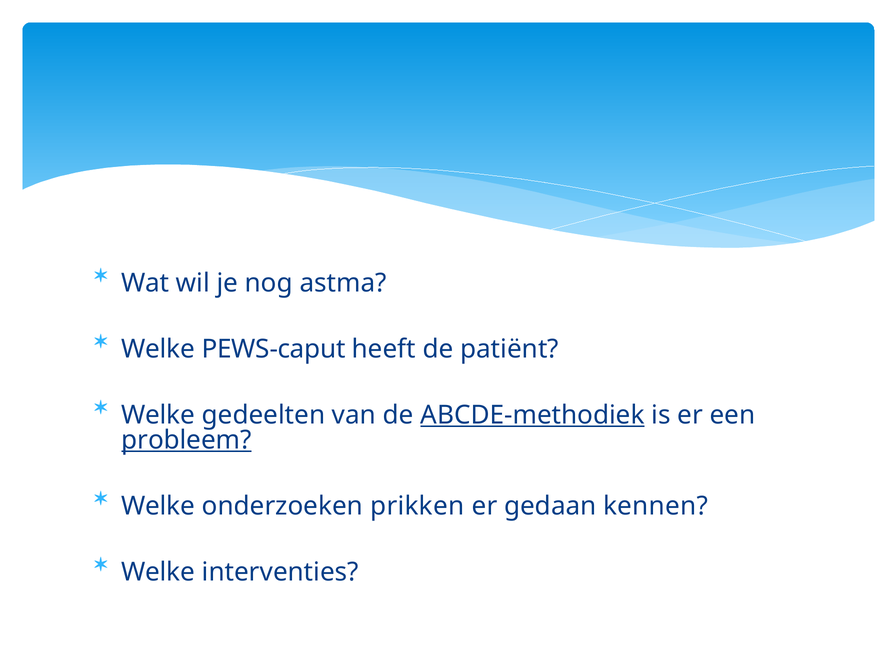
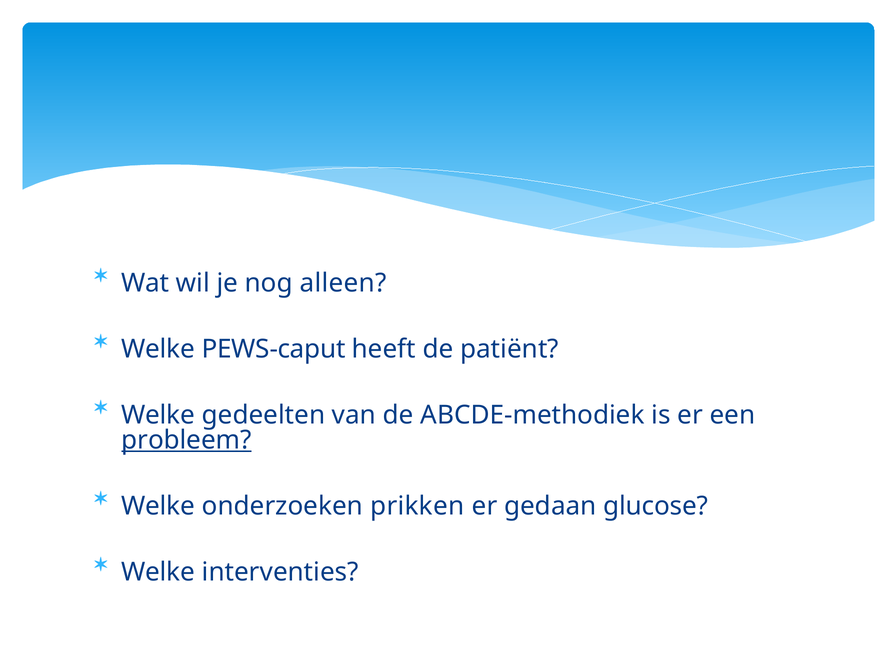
astma: astma -> alleen (343, 283)
ABCDE-methodiek underline: present -> none (533, 415)
kennen: kennen -> glucose (656, 506)
